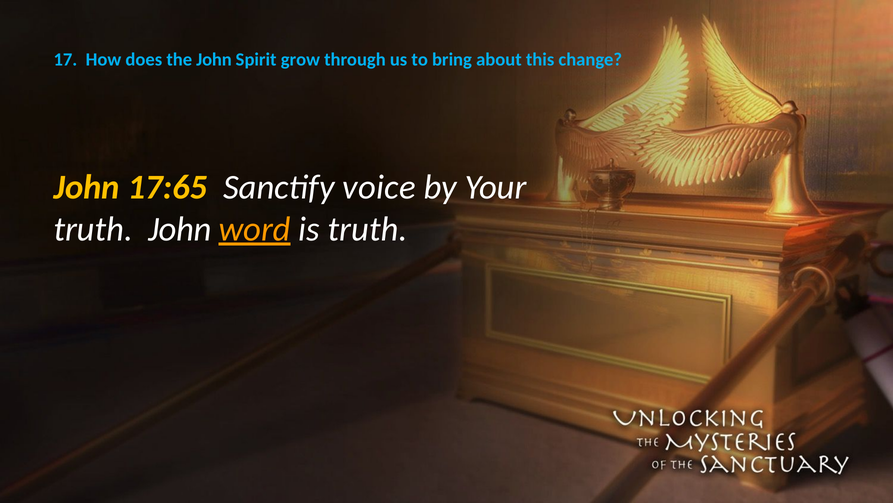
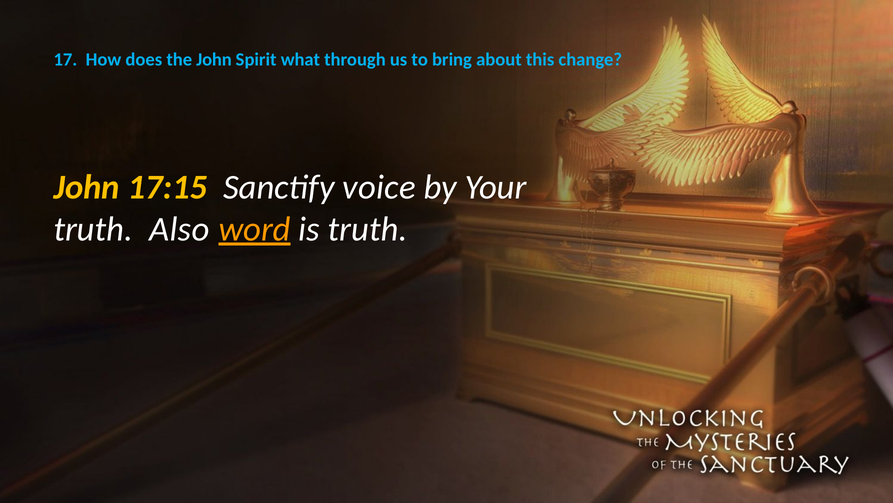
grow: grow -> what (300, 59)
17:65: 17:65 -> 17:15 (168, 187)
truth John: John -> Also (179, 229)
